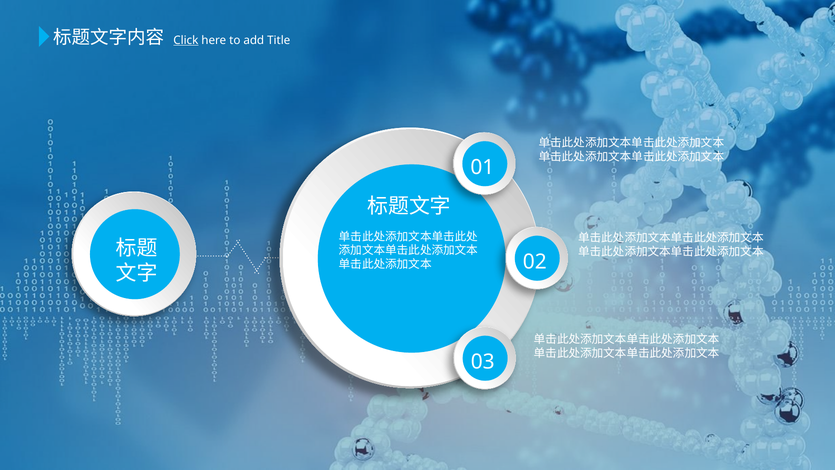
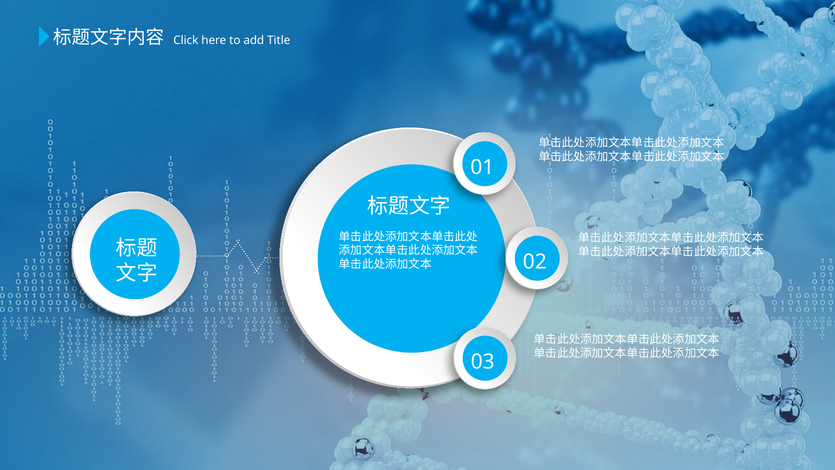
Click underline: present -> none (186, 40)
